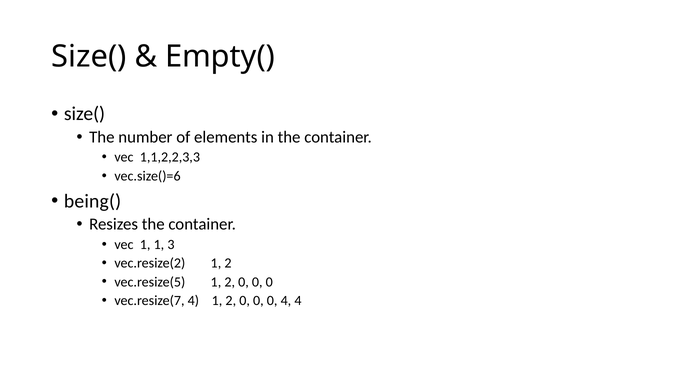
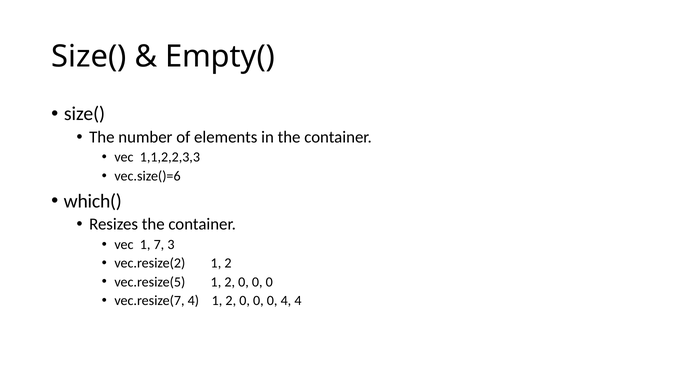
being(: being( -> which( (93, 201)
1 1: 1 -> 7 (159, 244)
